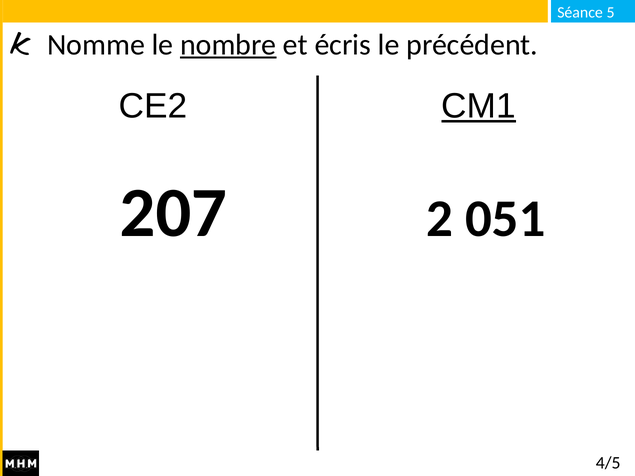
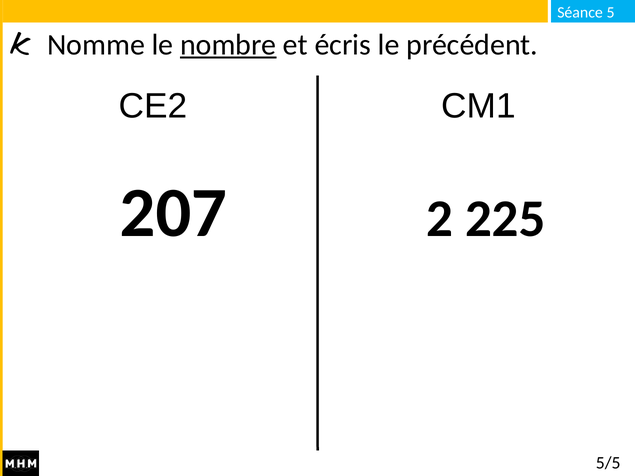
CM1 underline: present -> none (479, 106)
051: 051 -> 225 (505, 219)
4/5: 4/5 -> 5/5 (608, 463)
